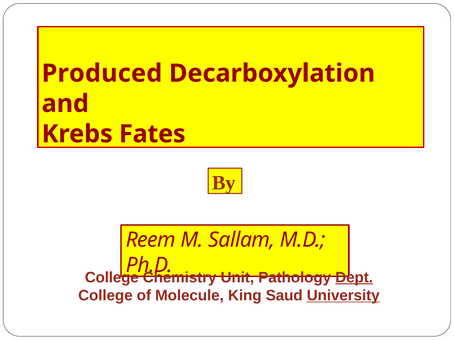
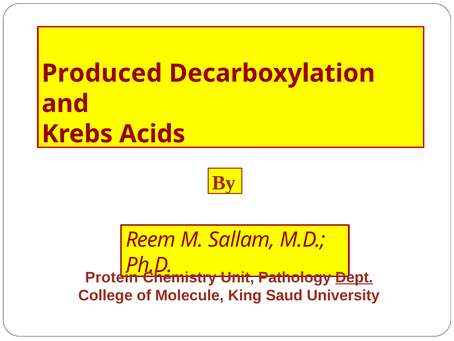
Fates: Fates -> Acids (152, 134)
College: College -> Protein (112, 277)
University underline: present -> none (343, 295)
